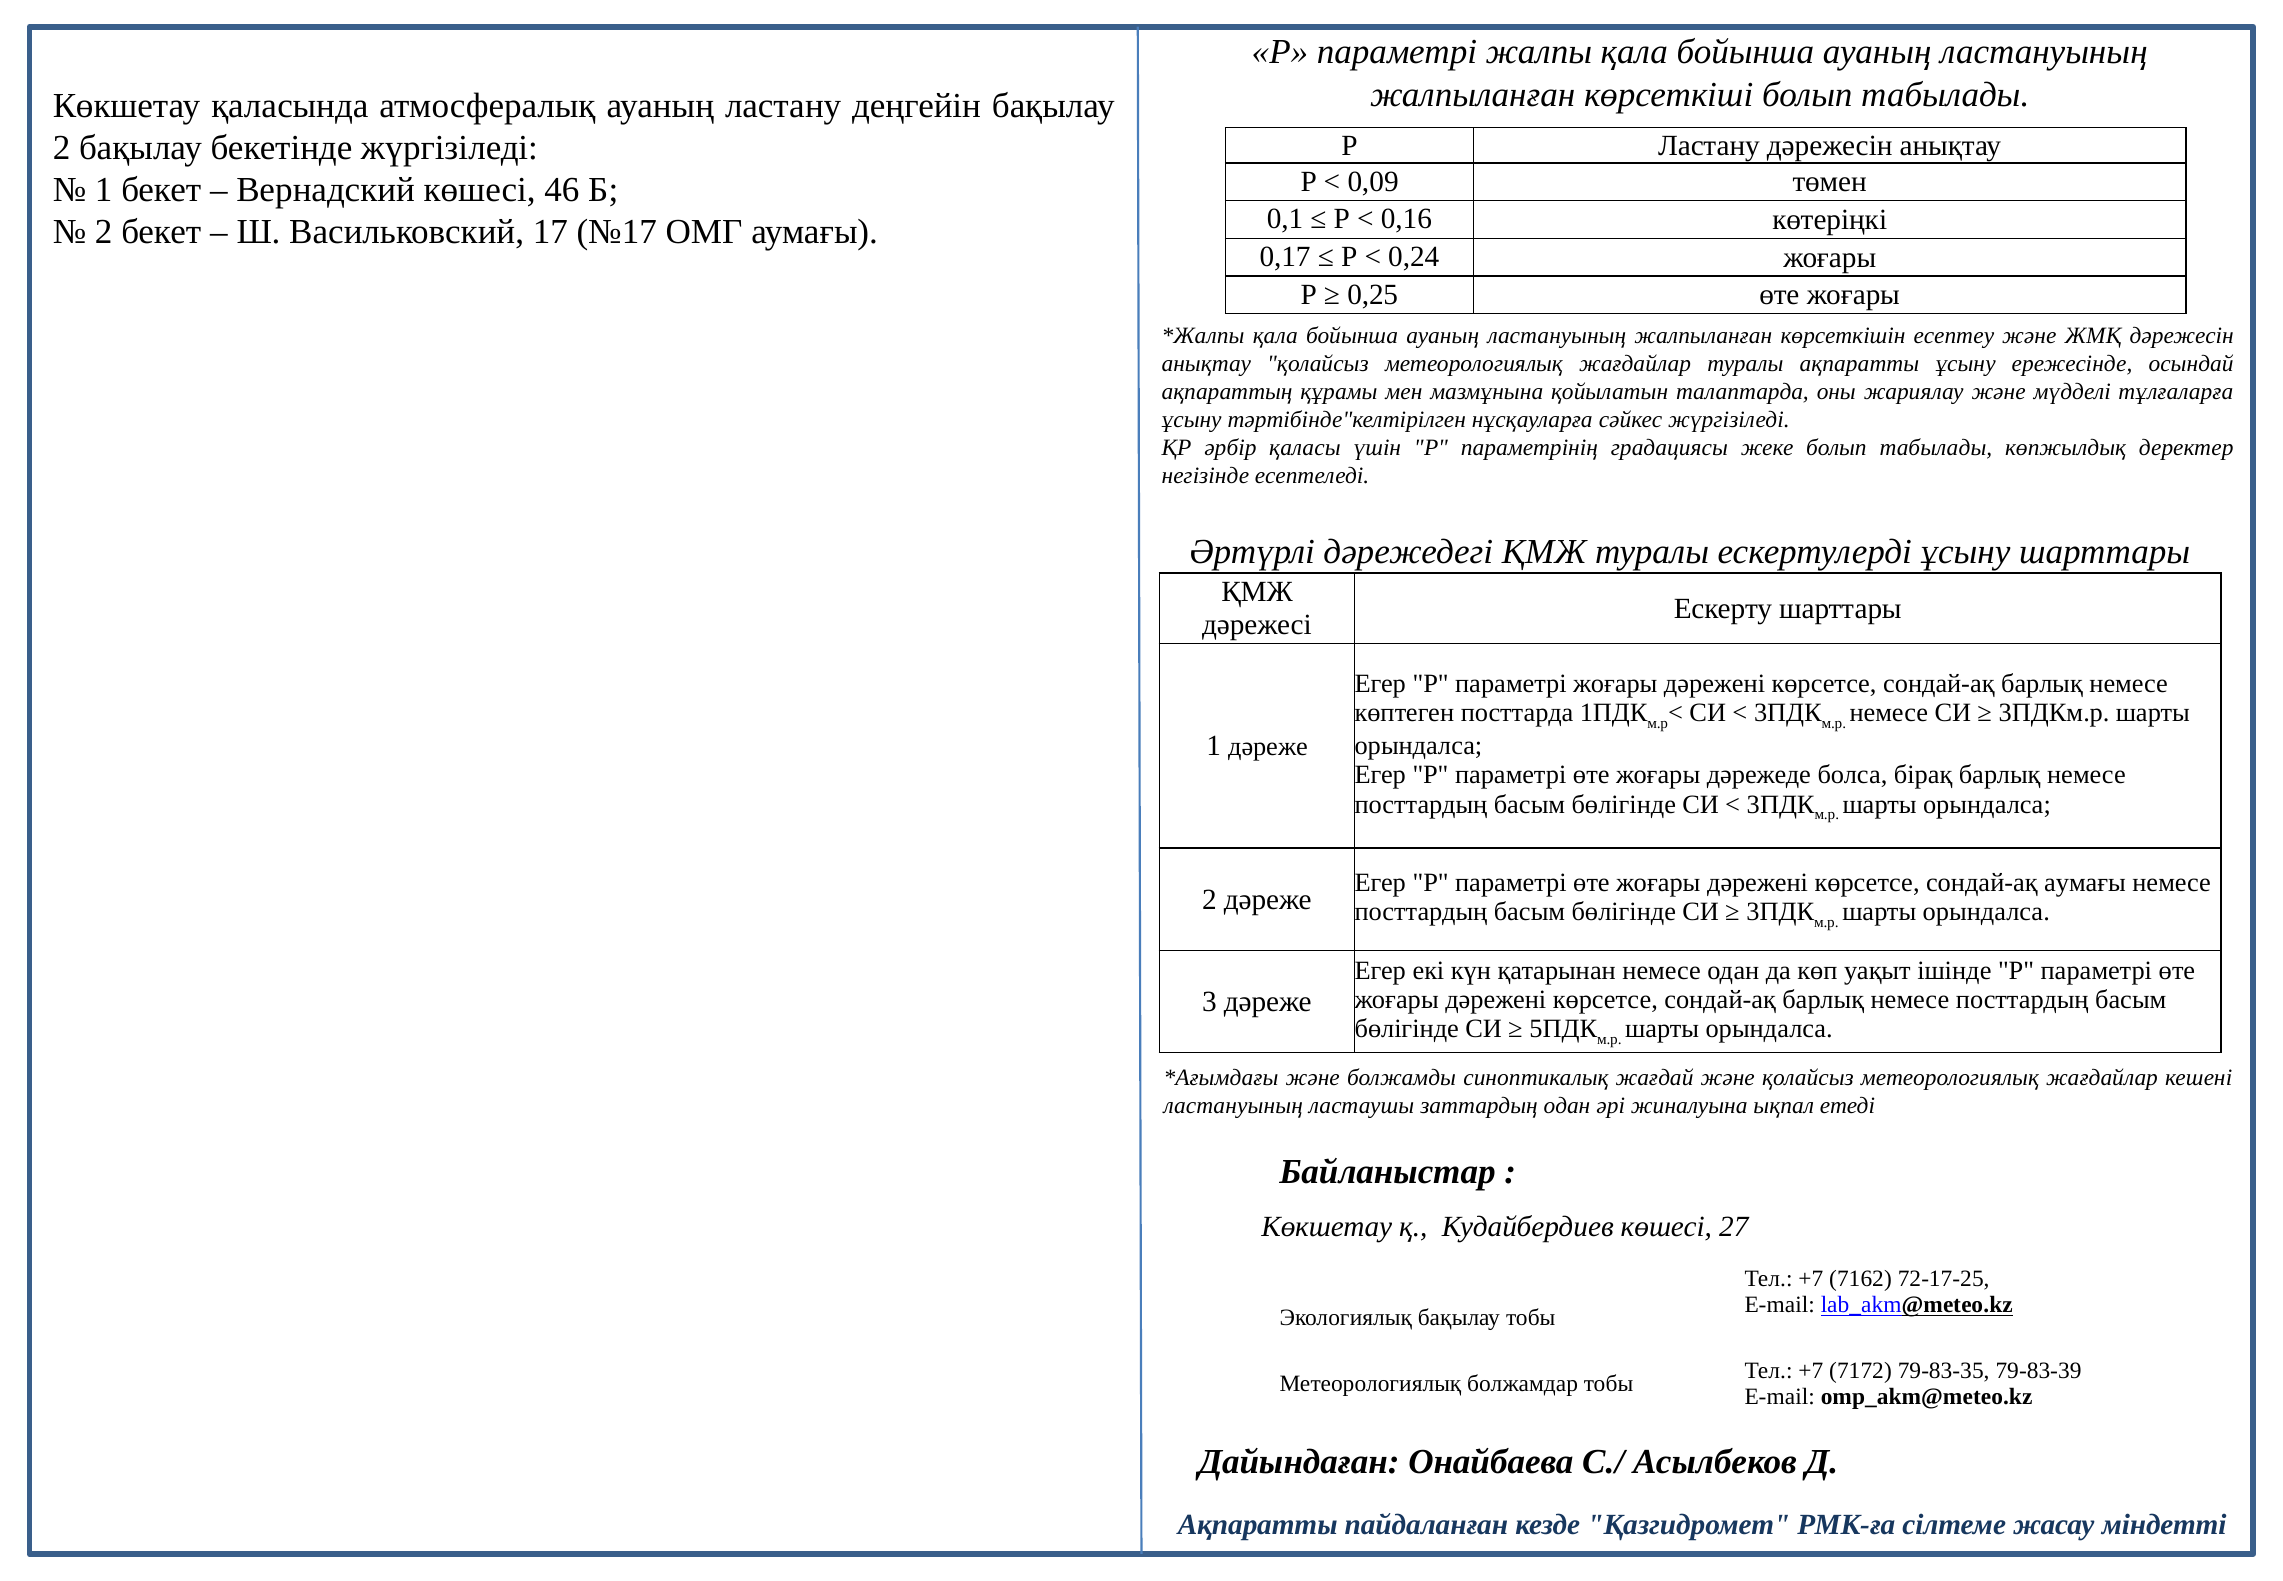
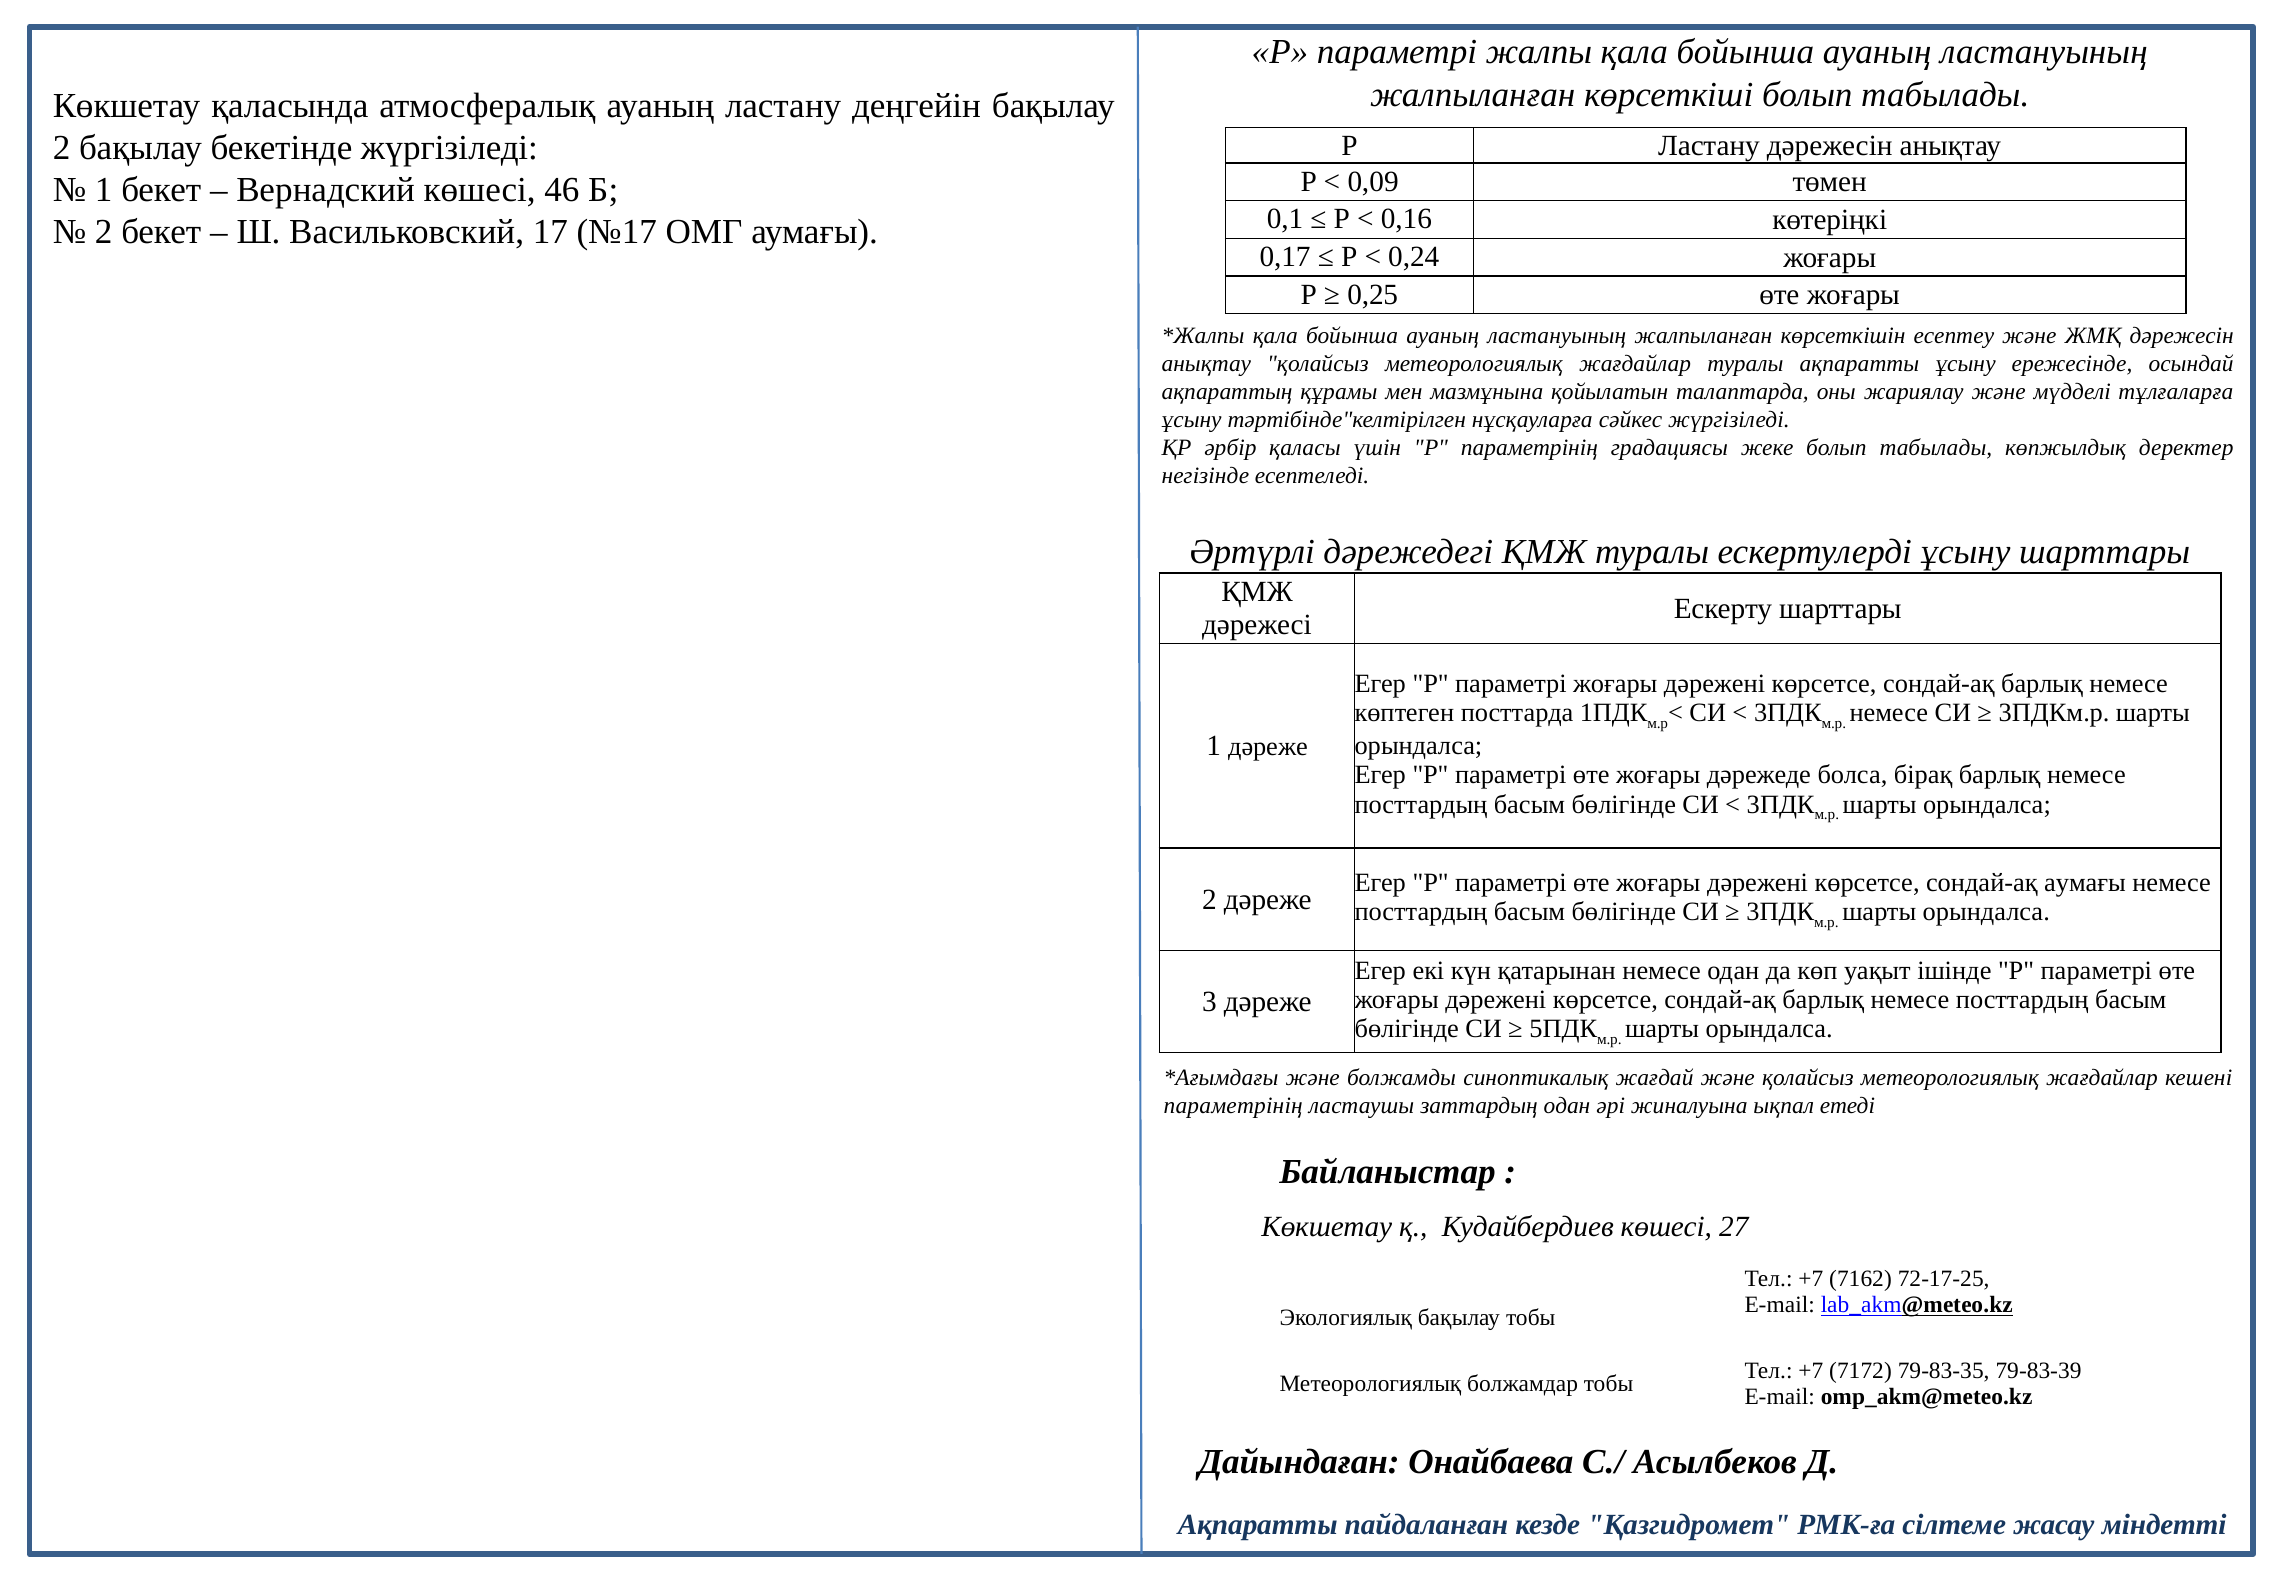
ластануының: ластануының -> параметрінің (1233, 1106)
